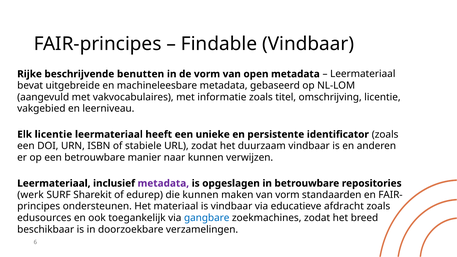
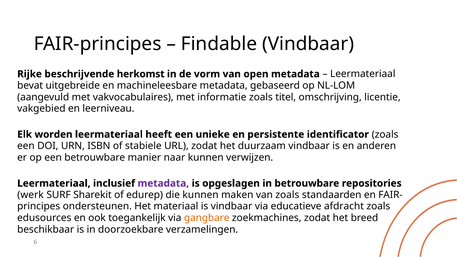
benutten: benutten -> herkomst (141, 74)
Elk licentie: licentie -> worden (54, 134)
van vorm: vorm -> zoals (287, 195)
gangbare colour: blue -> orange (207, 218)
